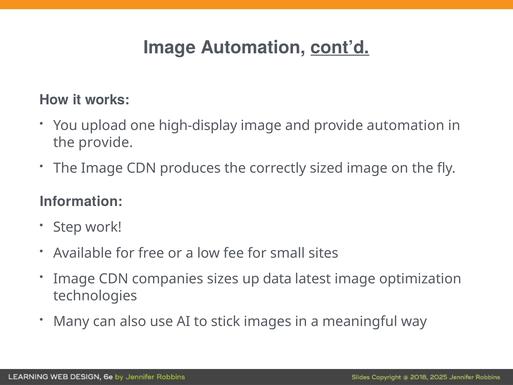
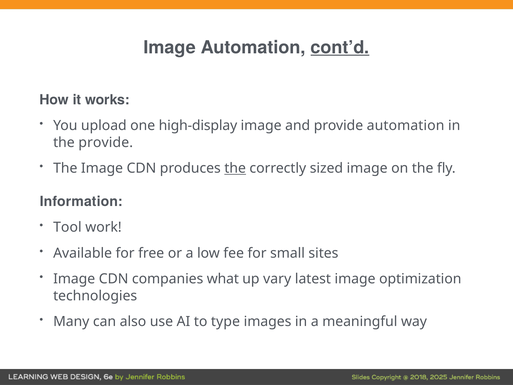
the underline: none -> present (235, 168)
Step: Step -> Tool (67, 227)
sizes: sizes -> what (223, 279)
data: data -> vary (277, 279)
stick: stick -> type (225, 321)
